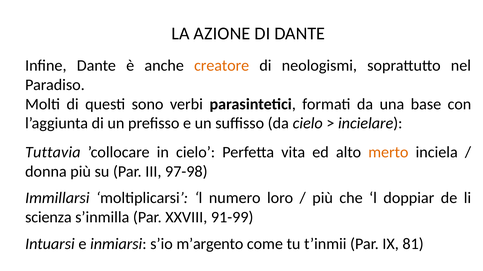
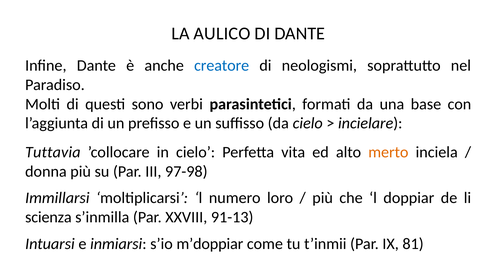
AZIONE: AZIONE -> AULICO (222, 34)
creatore colour: orange -> blue (222, 66)
91-99: 91-99 -> 91-13 (232, 218)
m’argento: m’argento -> m’doppiar (210, 244)
